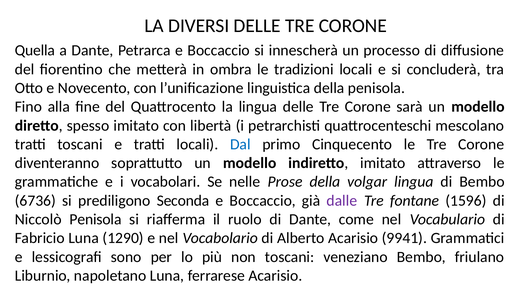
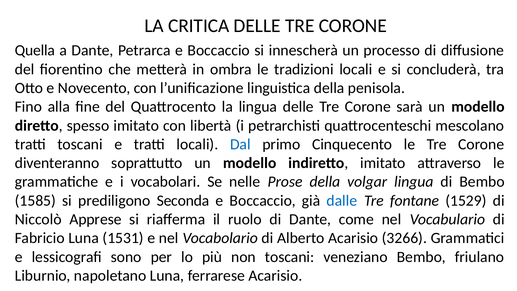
DIVERSI: DIVERSI -> CRITICA (199, 26)
6736: 6736 -> 1585 (35, 200)
dalle colour: purple -> blue (342, 200)
1596: 1596 -> 1529 (466, 200)
Niccolò Penisola: Penisola -> Apprese (95, 219)
1290: 1290 -> 1531 (123, 238)
9941: 9941 -> 3266 (404, 238)
